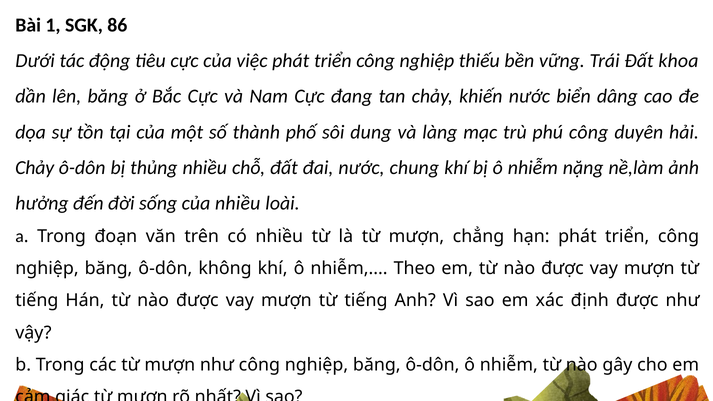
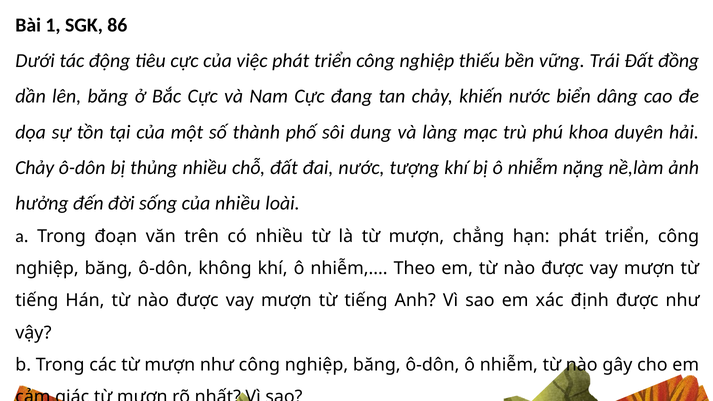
khoa: khoa -> đồng (679, 61)
phú công: công -> khoa (589, 132)
chung: chung -> tượng (414, 168)
